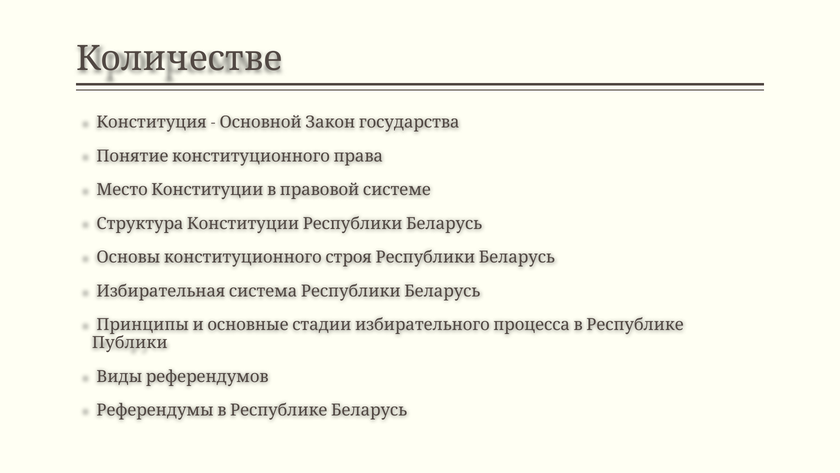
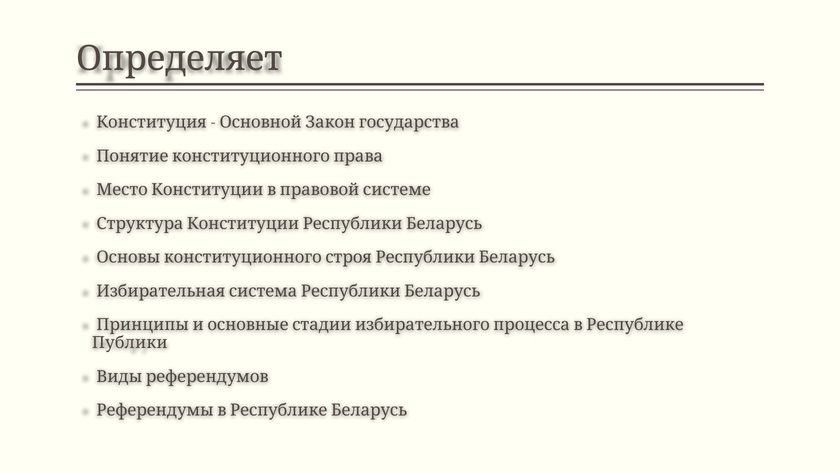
Количестве: Количестве -> Определяет (179, 59)
